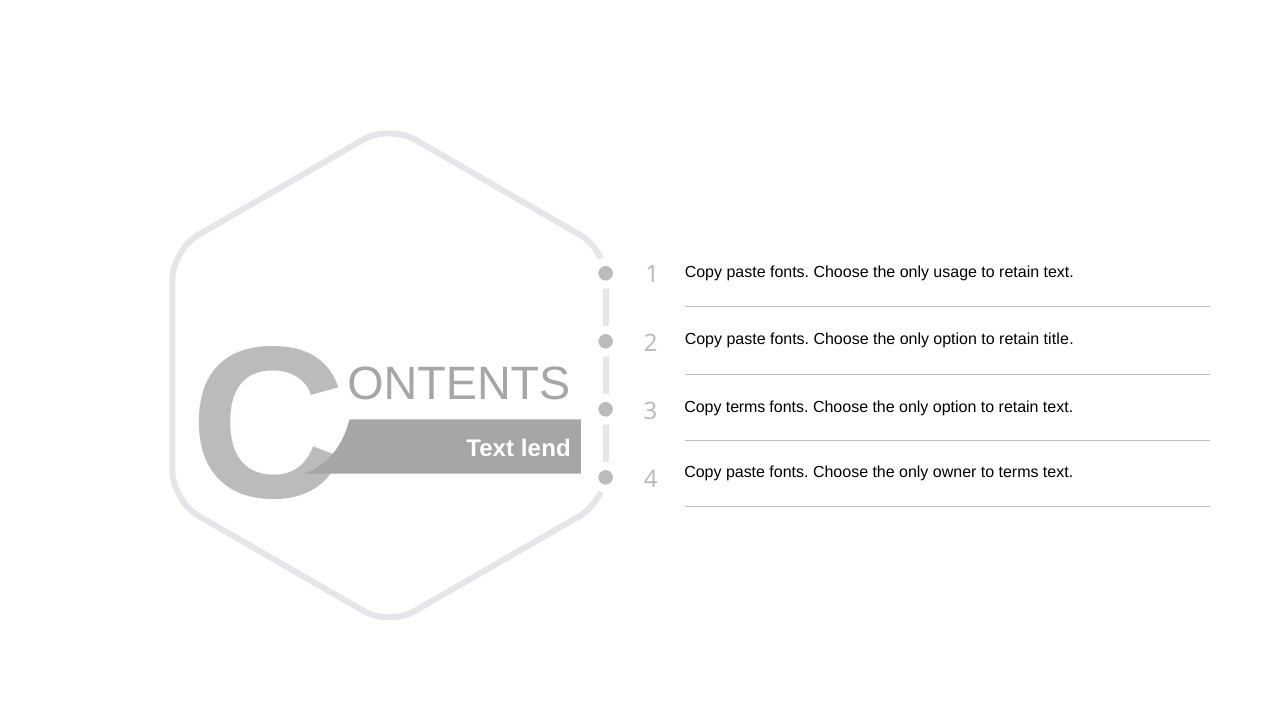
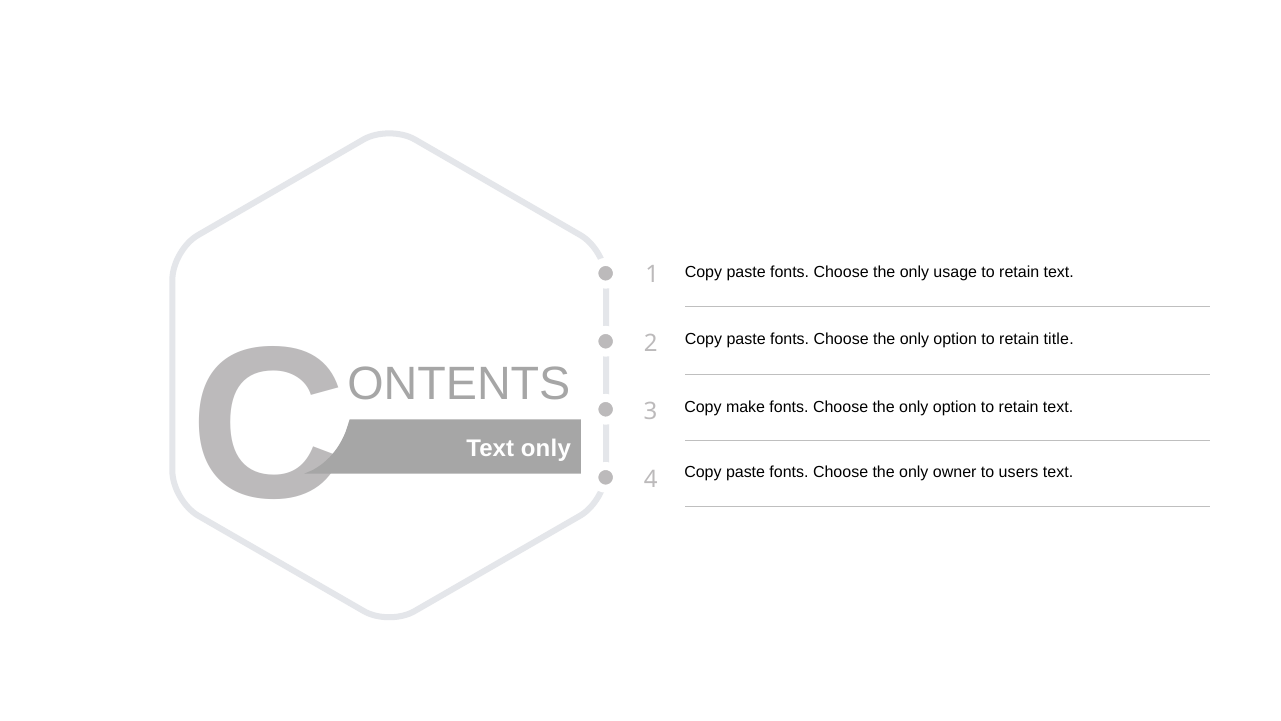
Text lend: lend -> only (546, 448)
Copy terms: terms -> make (746, 407)
to terms: terms -> users (1019, 472)
